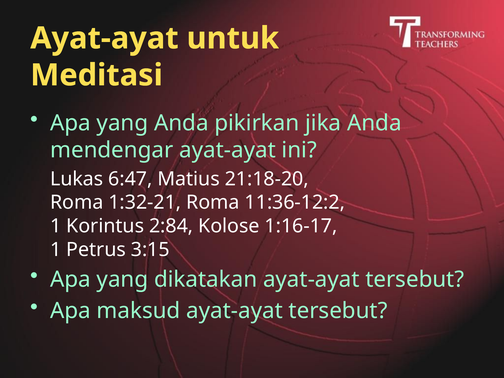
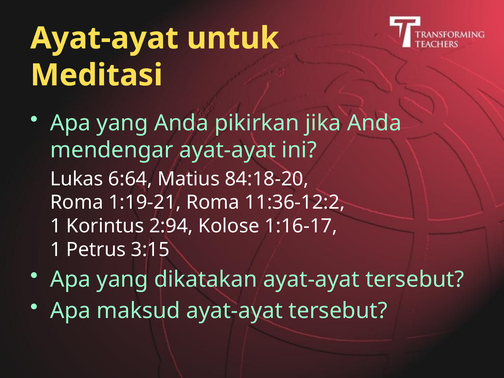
6:47: 6:47 -> 6:64 (130, 179)
21:18-20: 21:18-20 -> 84:18-20 (267, 179)
1:32-21: 1:32-21 -> 1:19-21 (145, 203)
2:84: 2:84 -> 2:94 (171, 226)
